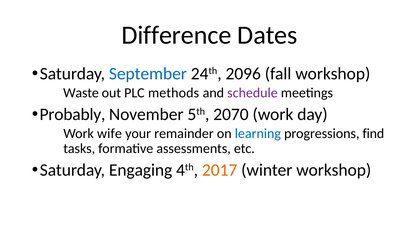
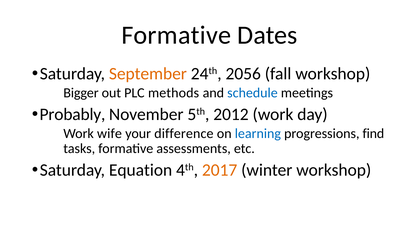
Difference: Difference -> Formative (176, 35)
September colour: blue -> orange (148, 74)
2096: 2096 -> 2056 (243, 74)
Waste: Waste -> Bigger (81, 93)
schedule colour: purple -> blue (252, 93)
2070: 2070 -> 2012 (231, 114)
remainder: remainder -> difference (184, 133)
Engaging: Engaging -> Equation (141, 170)
